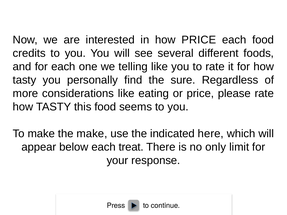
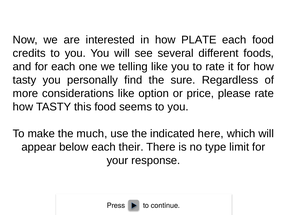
how PRICE: PRICE -> PLATE (199, 40)
eating: eating -> option (154, 94)
the make: make -> much (92, 134)
treat: treat -> their (131, 147)
only: only -> type (216, 147)
